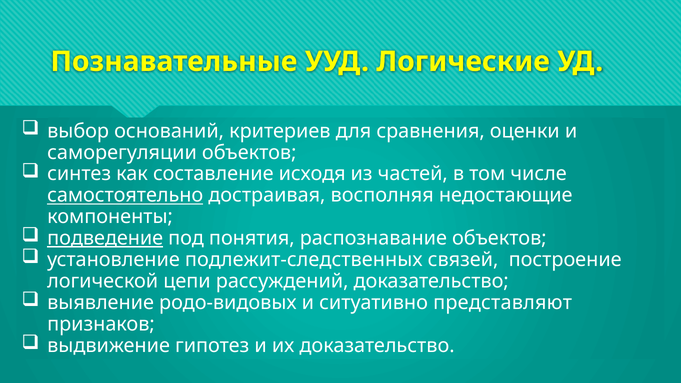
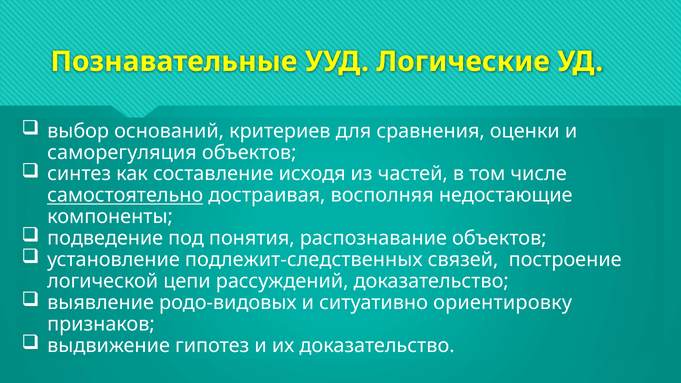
саморегуляции: саморегуляции -> саморегуляция (122, 152)
подведение underline: present -> none (105, 238)
представляют: представляют -> ориентировку (503, 303)
